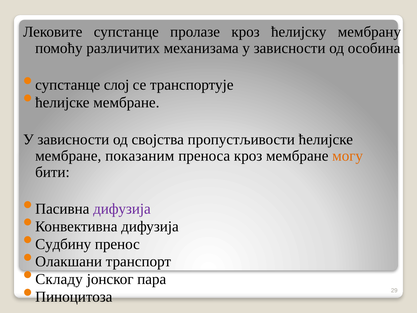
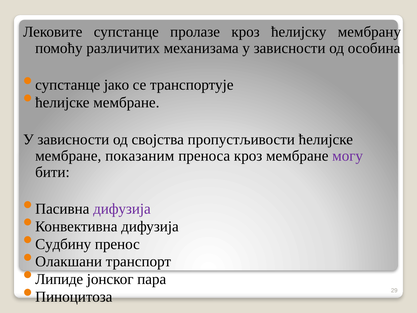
слој: слој -> јако (117, 85)
могу colour: orange -> purple (348, 156)
Складу: Складу -> Липиде (59, 279)
